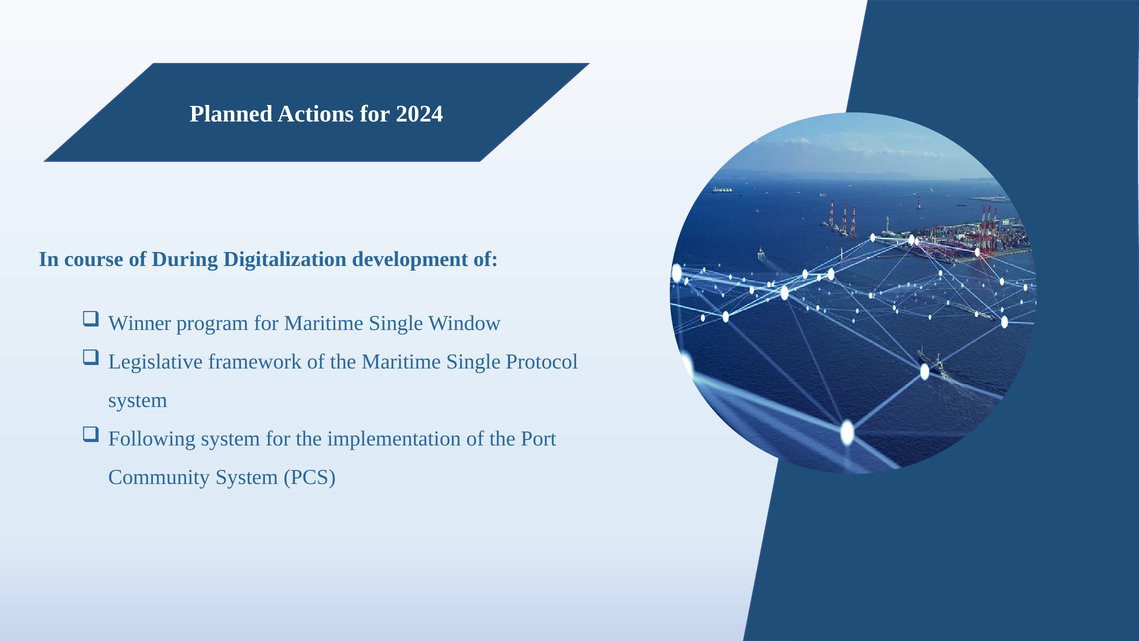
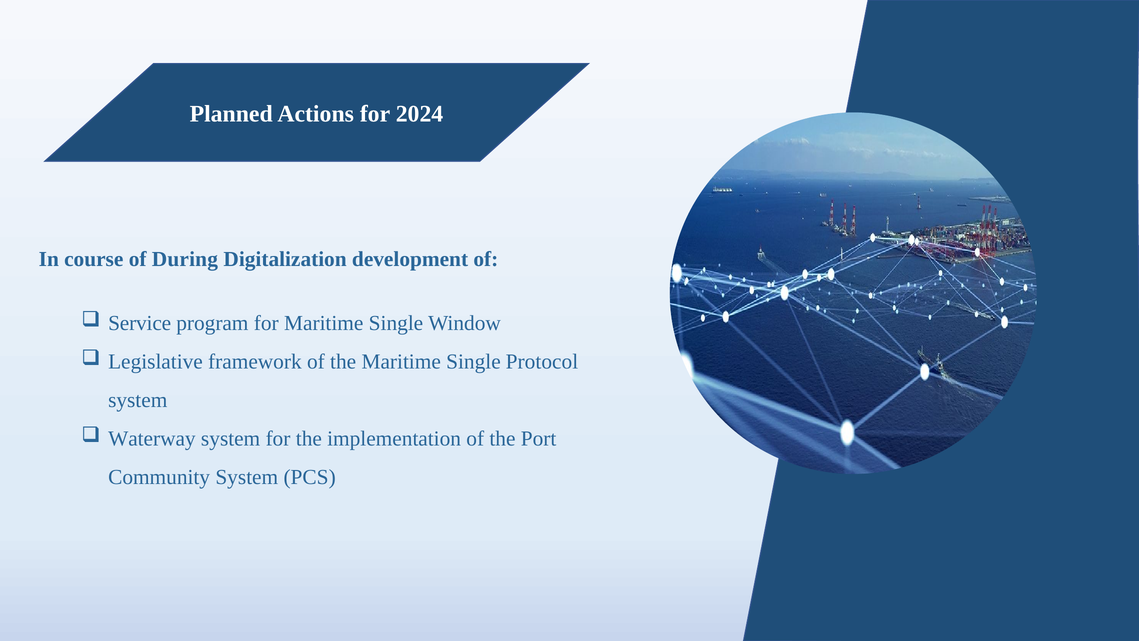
Winner: Winner -> Service (140, 323)
Following: Following -> Waterway (152, 439)
